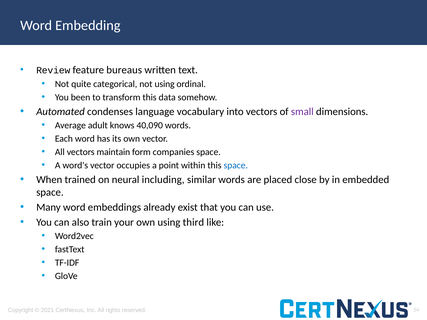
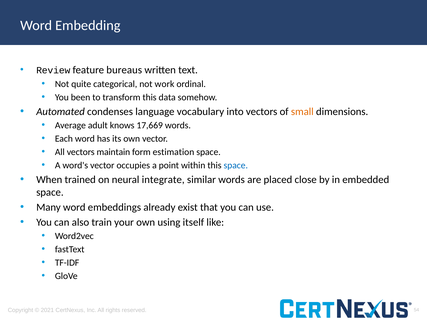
not using: using -> work (164, 84)
small colour: purple -> orange (302, 112)
40,090: 40,090 -> 17,669 (150, 126)
companies: companies -> estimation (173, 152)
including: including -> integrate (163, 180)
third: third -> itself (193, 222)
